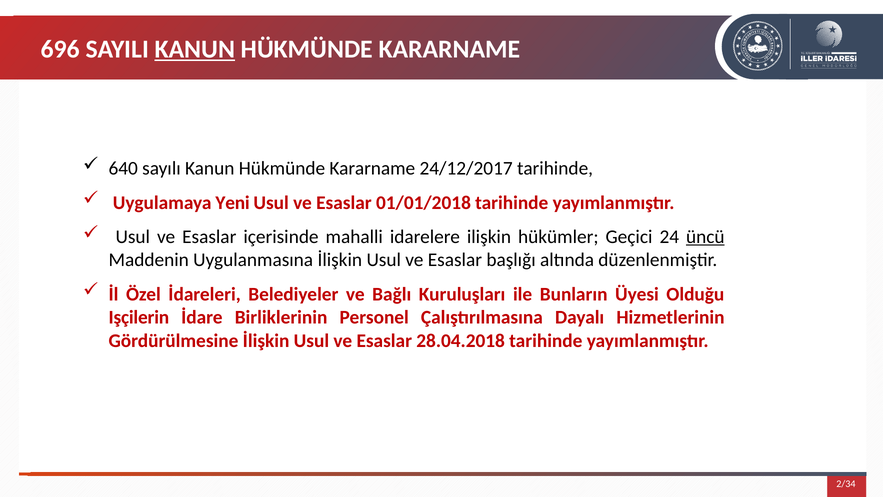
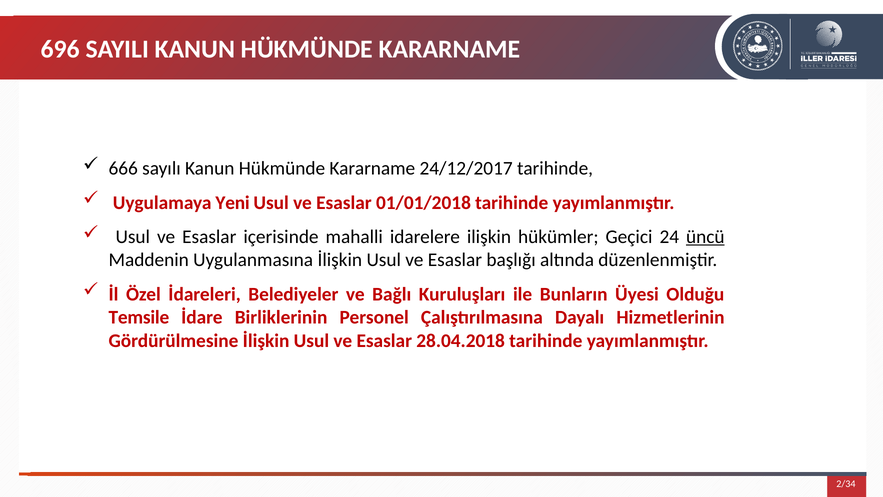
KANUN underline: present -> none (195, 49)
640: 640 -> 666 (123, 168)
Işçilerin: Işçilerin -> Temsile (139, 317)
